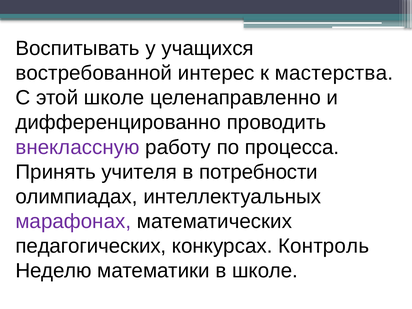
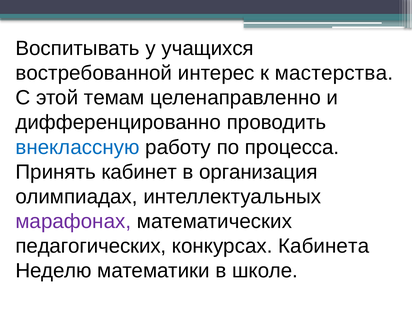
этой школе: школе -> темам (114, 98)
внеклассную colour: purple -> blue (78, 147)
учителя: учителя -> кабинет (139, 172)
потребности: потребности -> организация (258, 172)
Контроль: Контроль -> Кабинета (324, 246)
